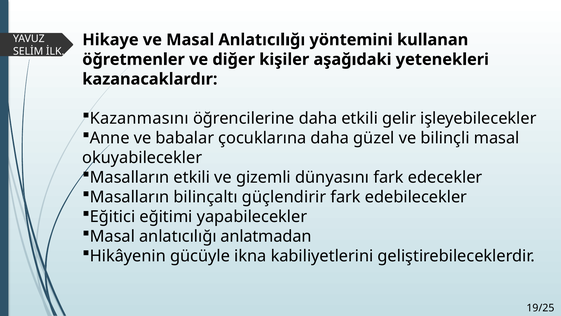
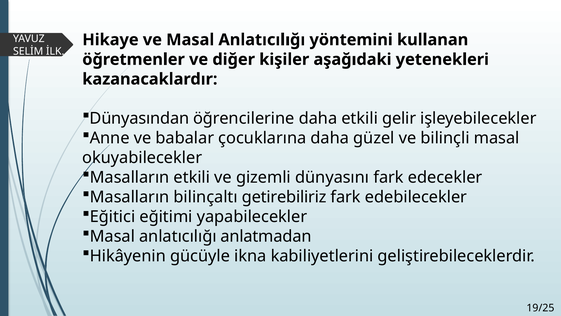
Kazanmasını: Kazanmasını -> Dünyasından (139, 118)
güçlendirir: güçlendirir -> getirebiliriz (284, 197)
